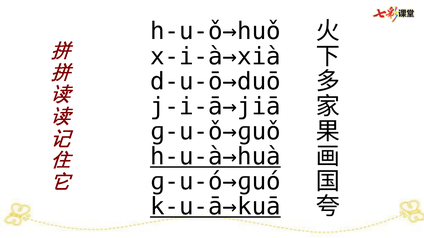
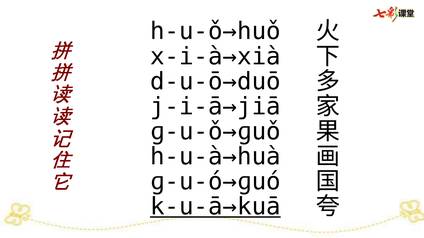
h-u-à→huà underline: present -> none (215, 157)
